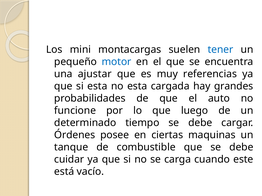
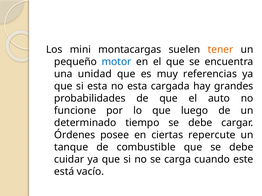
tener colour: blue -> orange (221, 50)
ajustar: ajustar -> unidad (95, 74)
maquinas: maquinas -> repercute (212, 135)
